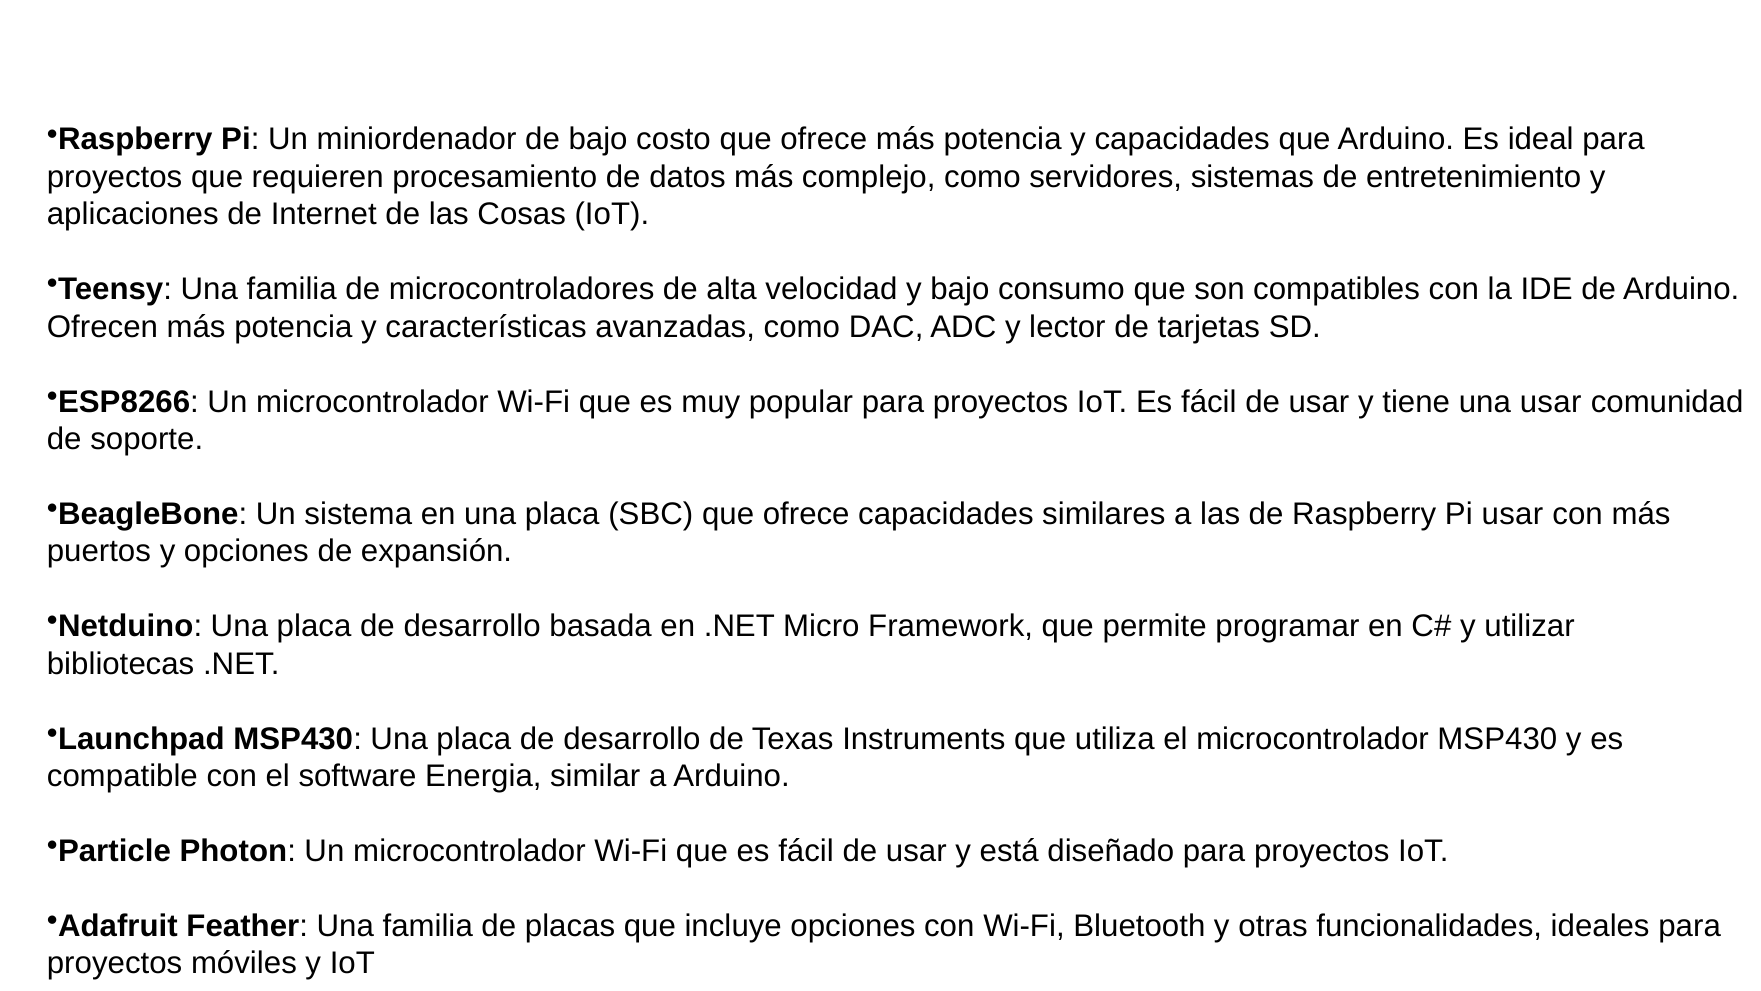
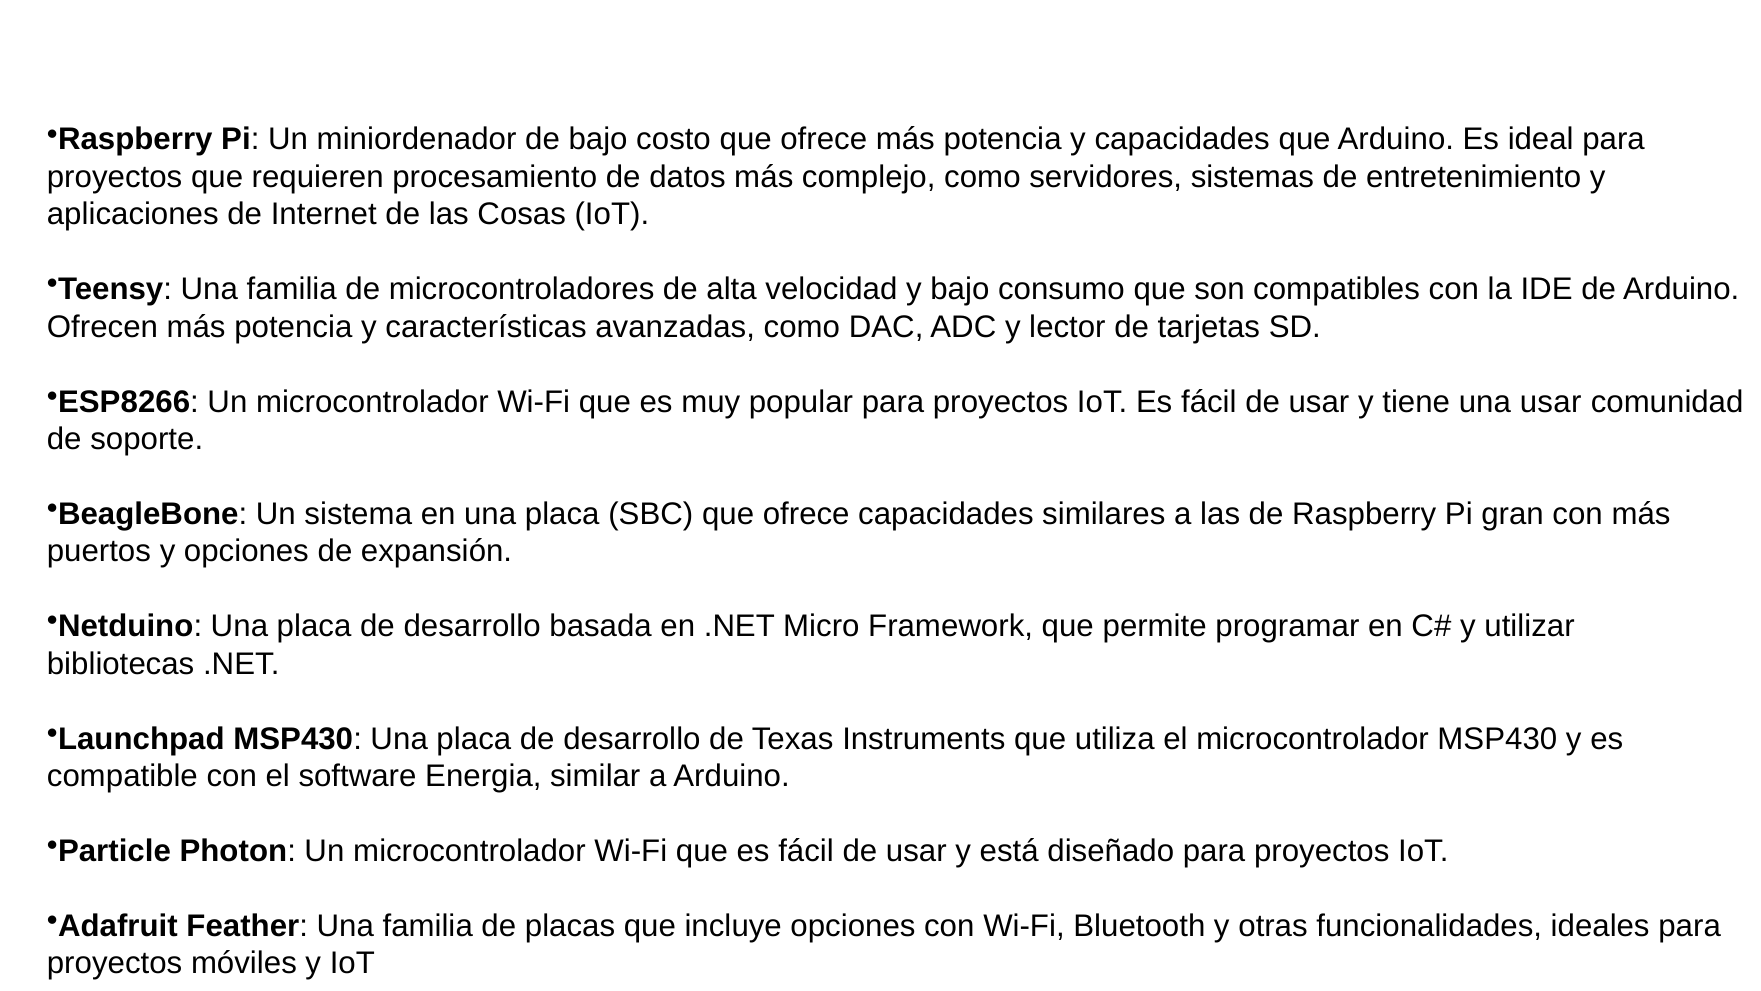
Pi usar: usar -> gran (1513, 514)
